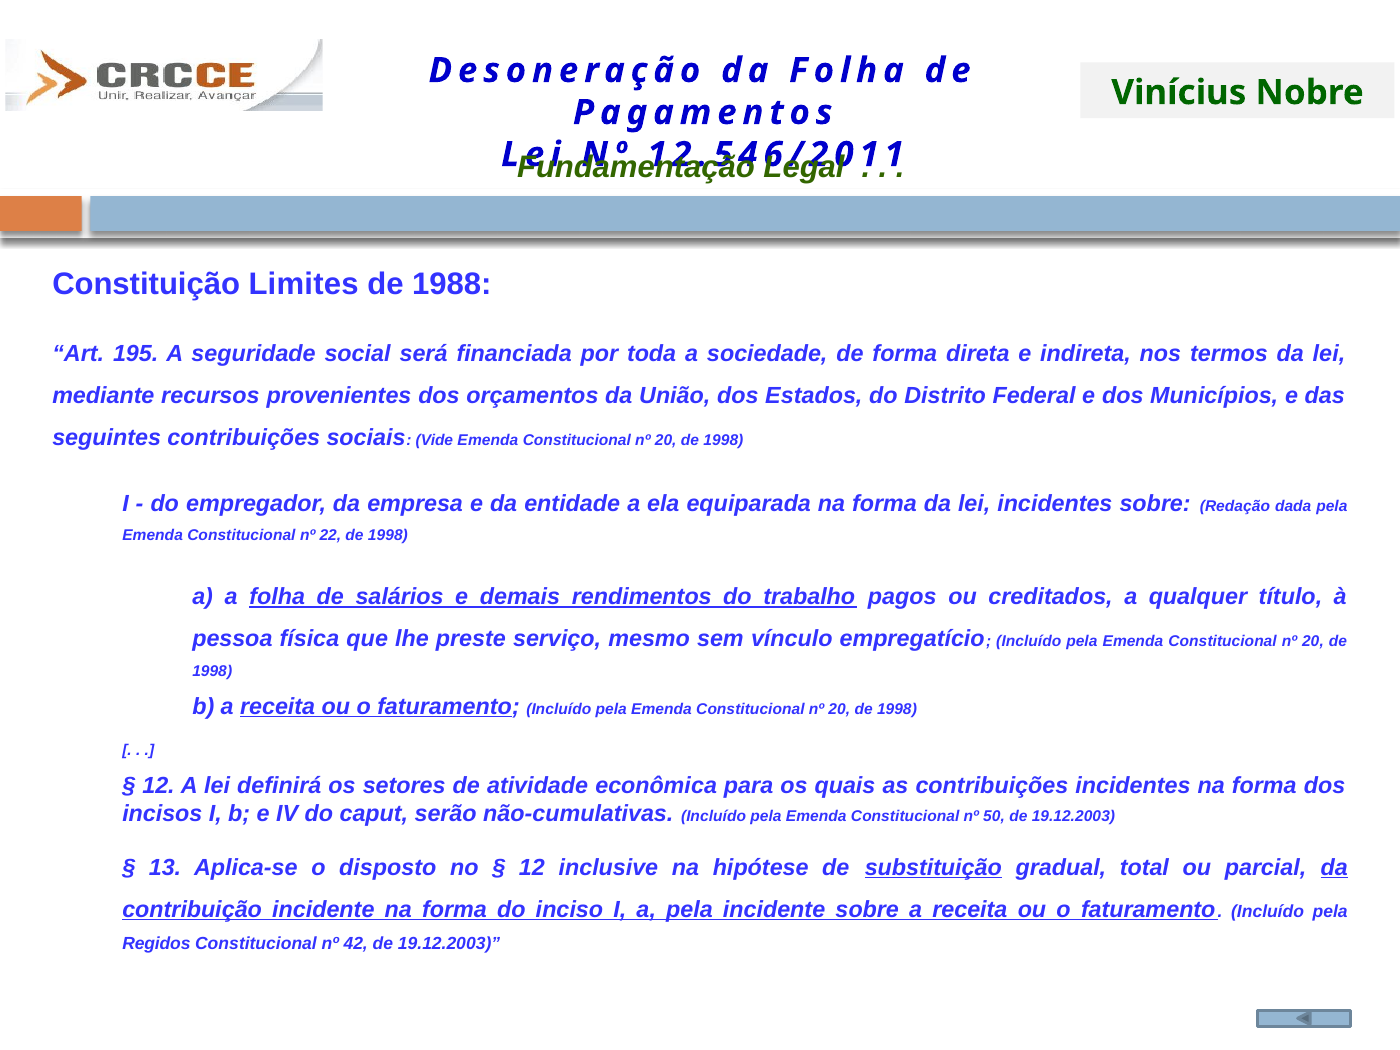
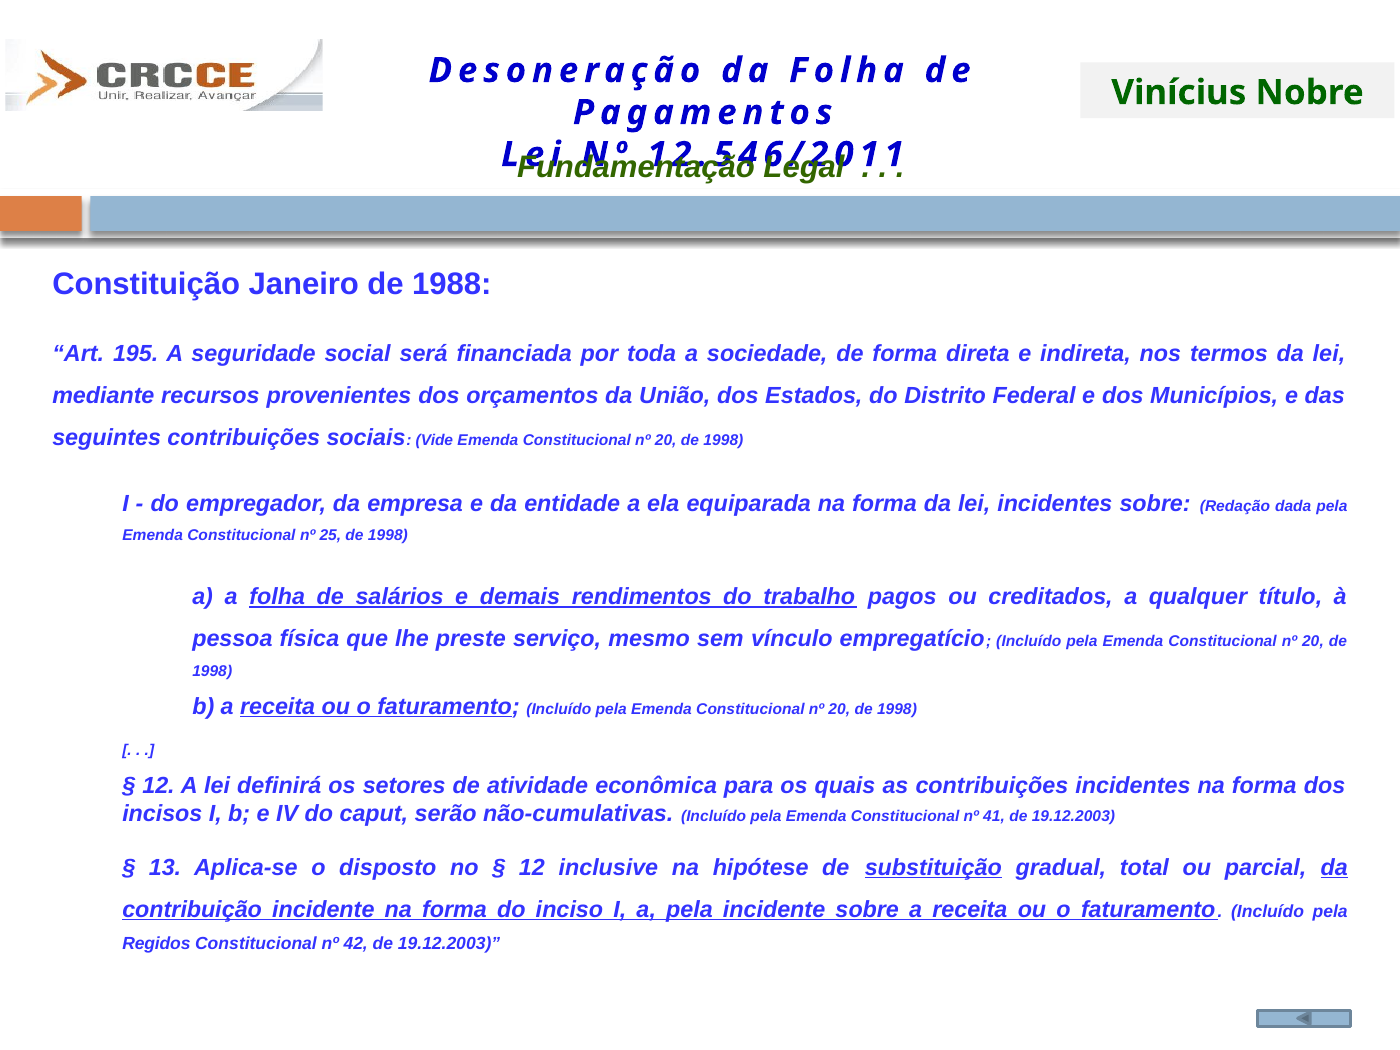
Limites: Limites -> Janeiro (304, 285)
22: 22 -> 25 (330, 536)
50: 50 -> 41 (994, 816)
